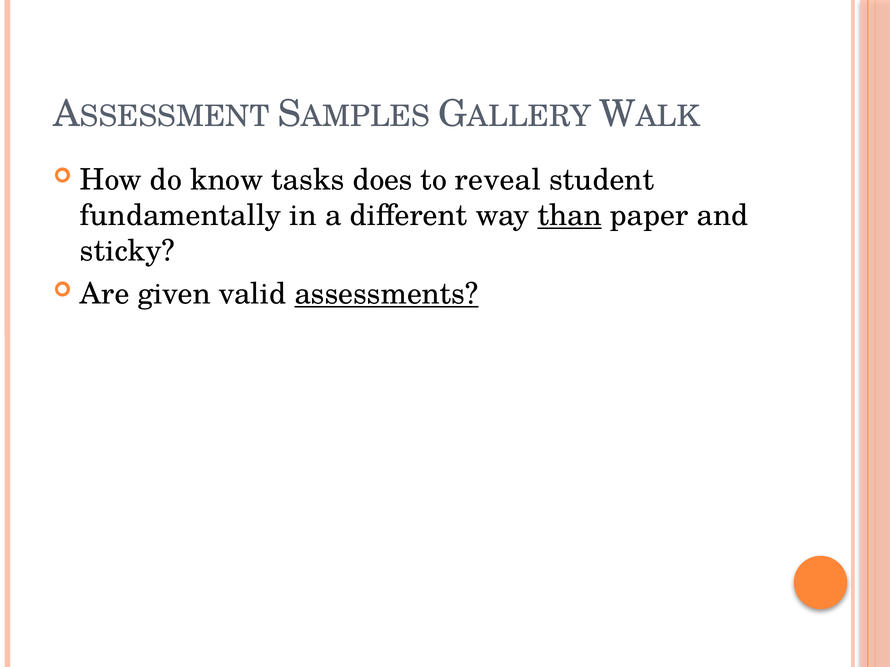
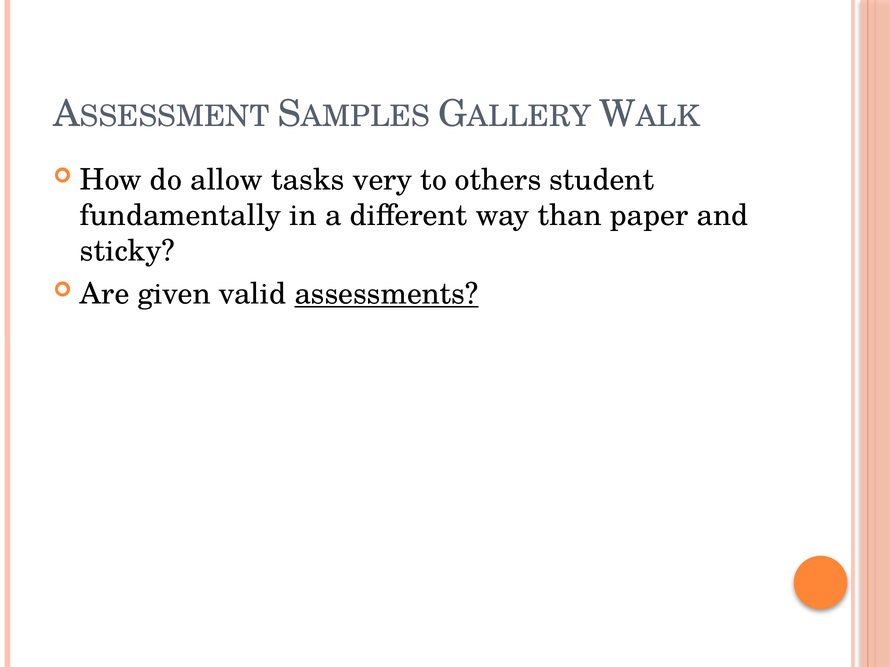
know: know -> allow (227, 180)
does: does -> very (383, 180)
reveal: reveal -> others (498, 180)
than underline: present -> none (570, 216)
